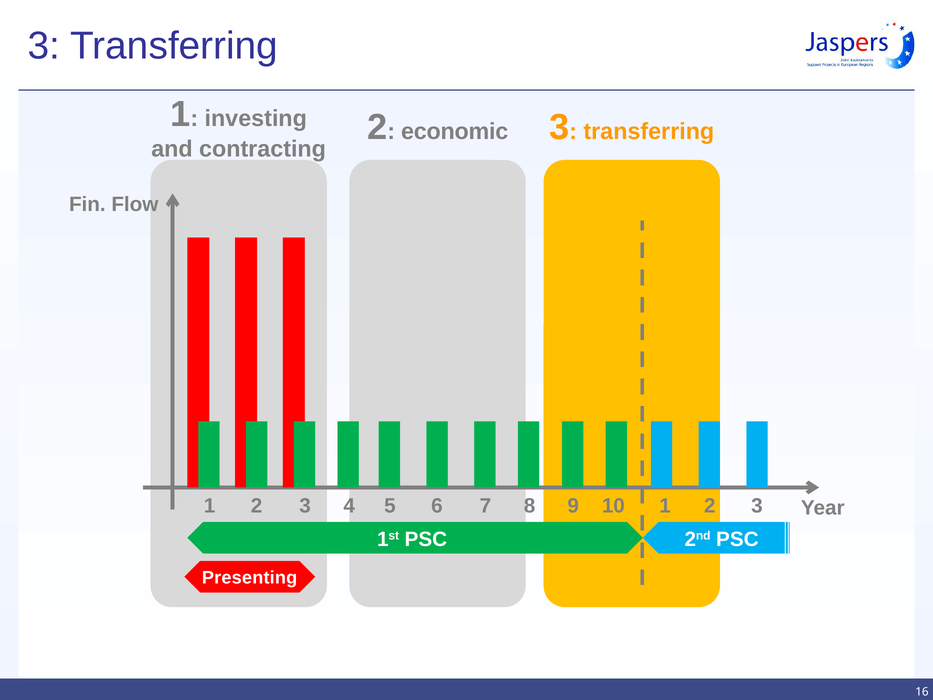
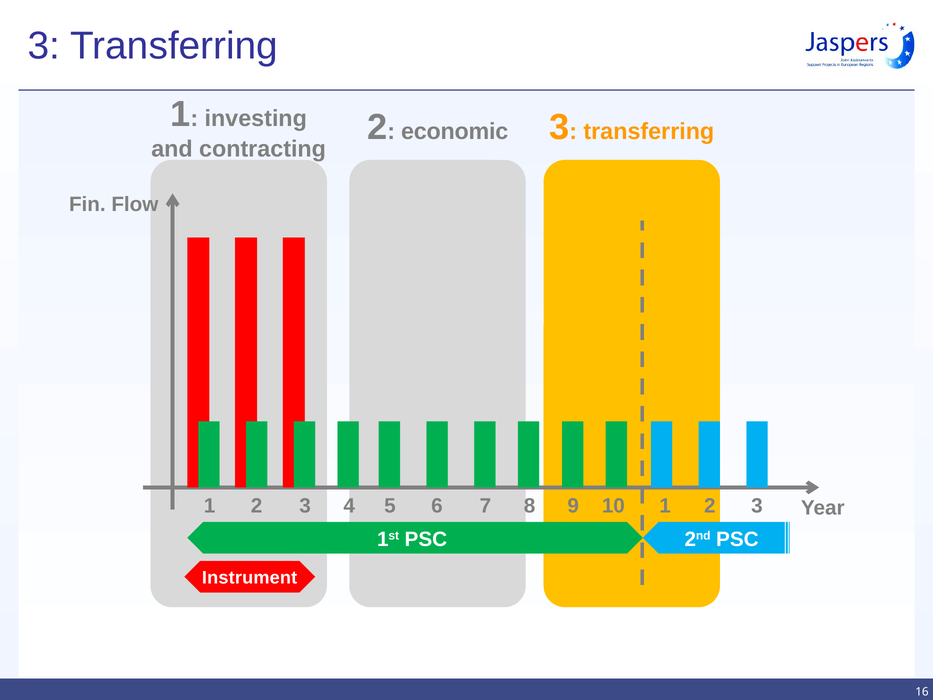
Presenting: Presenting -> Instrument (250, 578)
